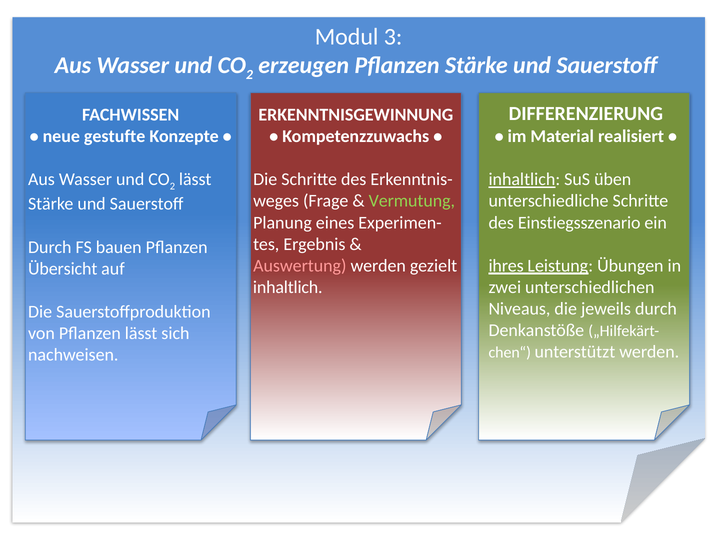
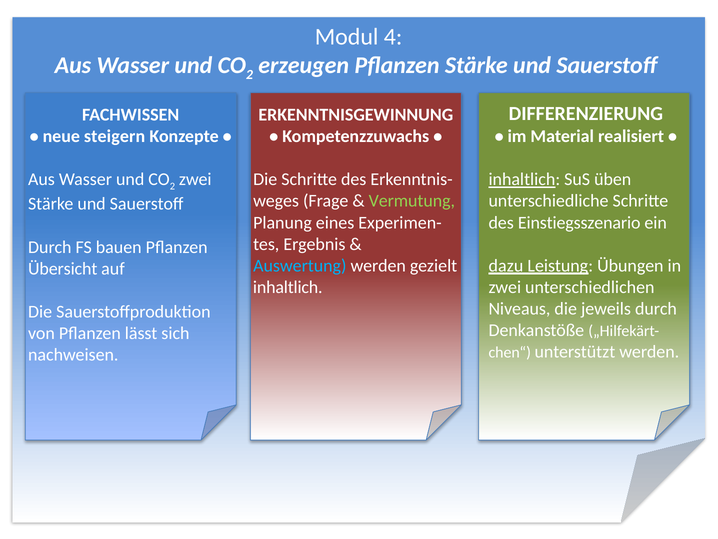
3: 3 -> 4 (393, 37)
gestufte: gestufte -> steigern (115, 136)
2 lässt: lässt -> zwei (195, 179)
Auswertung colour: pink -> light blue (300, 266)
ihres: ihres -> dazu (506, 266)
